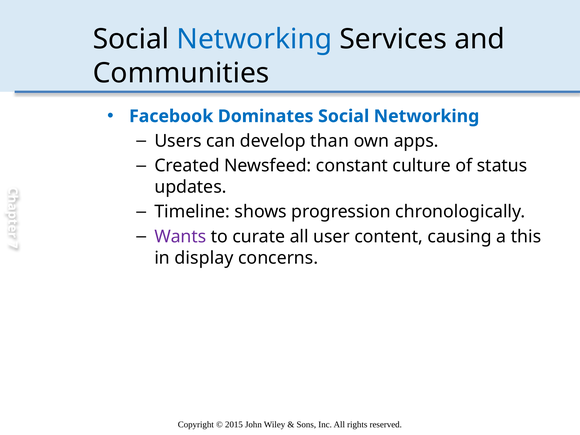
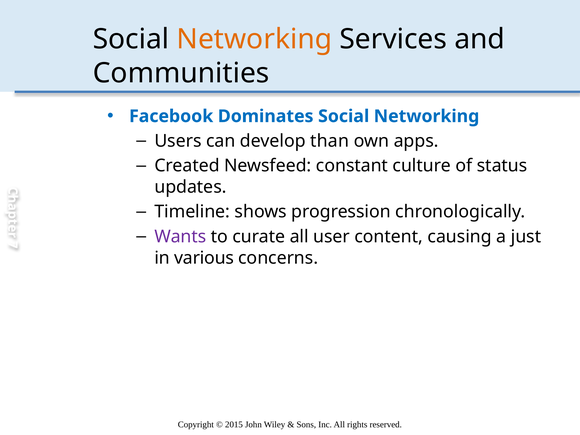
Networking colour: blue -> orange (254, 39)
this: this -> just (526, 237)
display: display -> various (204, 258)
